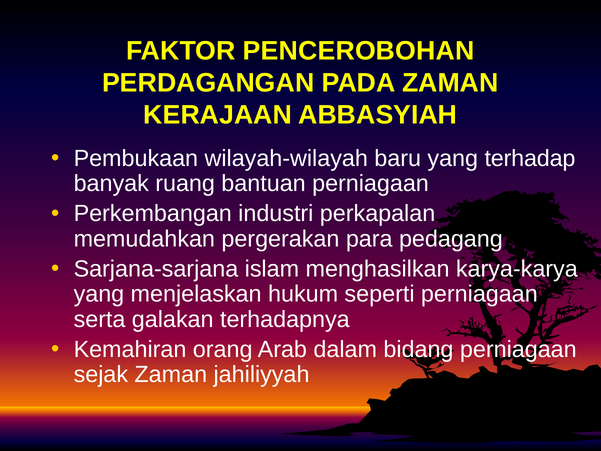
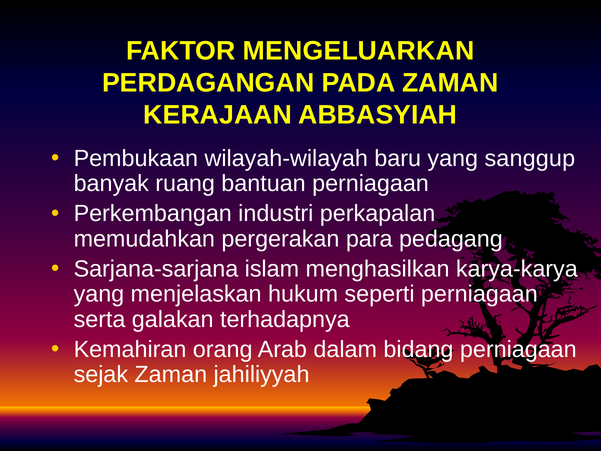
PENCEROBOHAN: PENCEROBOHAN -> MENGELUARKAN (359, 51)
terhadap: terhadap -> sanggup (530, 158)
